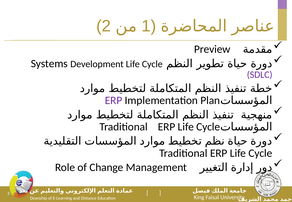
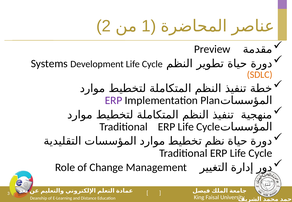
SDLC colour: purple -> orange (260, 75)
